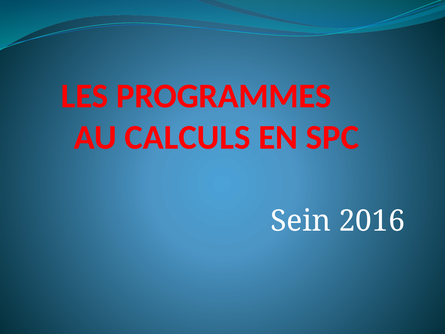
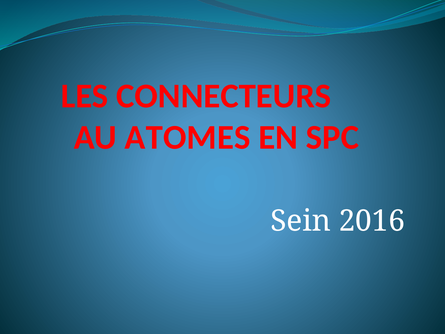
PROGRAMMES: PROGRAMMES -> CONNECTEURS (224, 96)
CALCULS: CALCULS -> ATOMES (188, 137)
